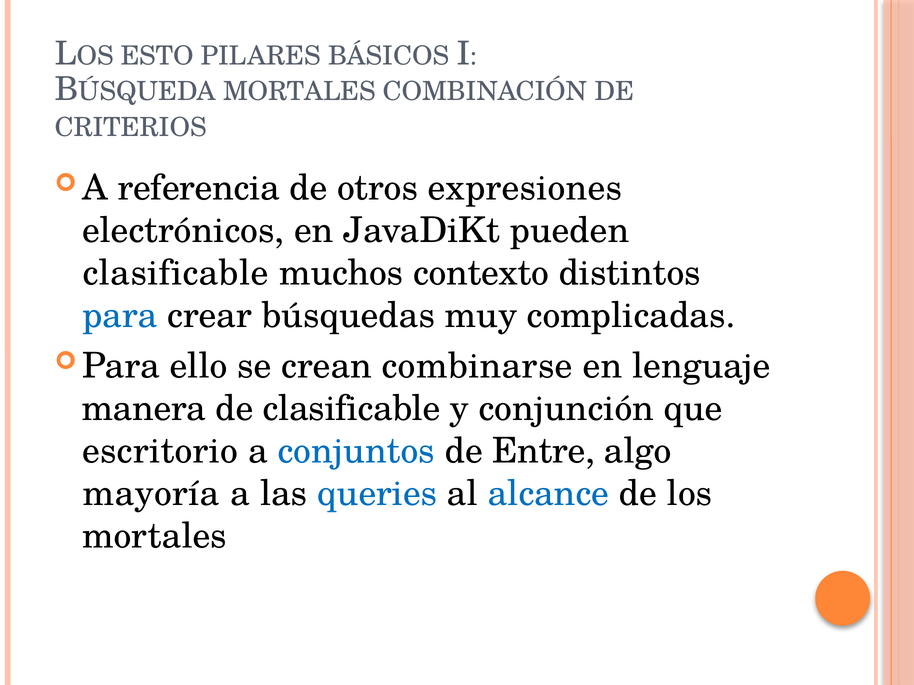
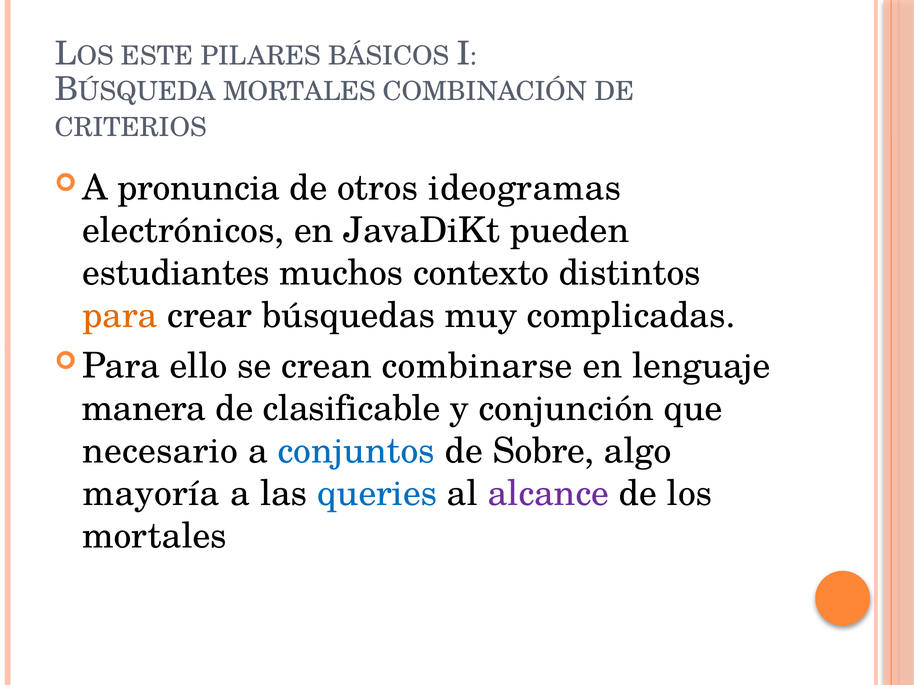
ESTO: ESTO -> ESTE (157, 56)
referencia: referencia -> pronuncia (199, 188)
expresiones: expresiones -> ideogramas (525, 188)
clasificable: clasificable -> estudiantes (176, 273)
para colour: blue -> orange (120, 316)
escritorio: escritorio -> necesario (160, 451)
Entre: Entre -> Sobre (543, 451)
alcance colour: blue -> purple (548, 494)
